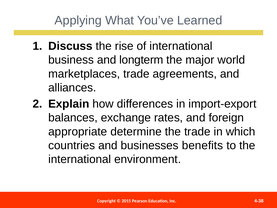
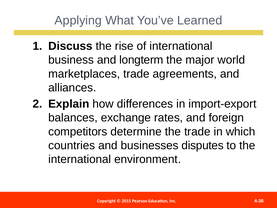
appropriate: appropriate -> competitors (78, 131)
benefits: benefits -> disputes (203, 145)
